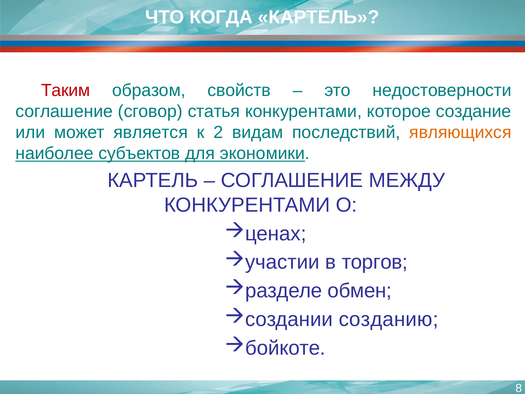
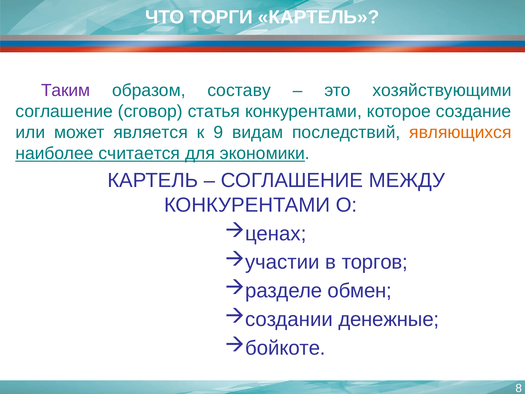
КОГДА: КОГДА -> ТОРГИ (221, 17)
Таким colour: red -> purple (66, 90)
свойств: свойств -> составу (239, 90)
недостоверности: недостоверности -> хозяйствующими (442, 90)
2: 2 -> 9 (218, 132)
субъектов: субъектов -> считается (139, 153)
созданию: созданию -> денежные (389, 319)
